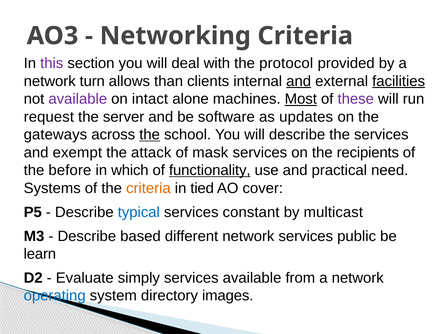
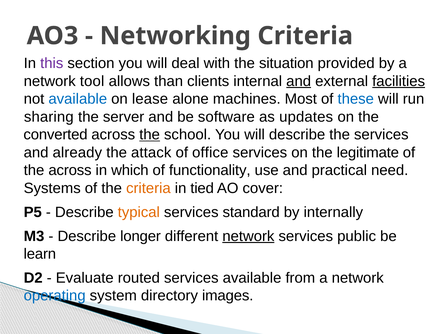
protocol: protocol -> situation (286, 64)
turn: turn -> tool (92, 81)
available colour: purple -> blue (78, 99)
intact: intact -> lease (150, 99)
Most underline: present -> none (301, 99)
these colour: purple -> blue (356, 99)
request: request -> sharing (49, 117)
gateways: gateways -> converted (56, 135)
exempt: exempt -> already (77, 153)
mask: mask -> office (210, 153)
recipients: recipients -> legitimate (368, 153)
the before: before -> across (70, 171)
functionality underline: present -> none (210, 171)
typical colour: blue -> orange (139, 212)
constant: constant -> standard (251, 212)
multicast: multicast -> internally (333, 212)
based: based -> longer (141, 236)
network underline: none -> present (248, 236)
simply: simply -> routed (139, 278)
